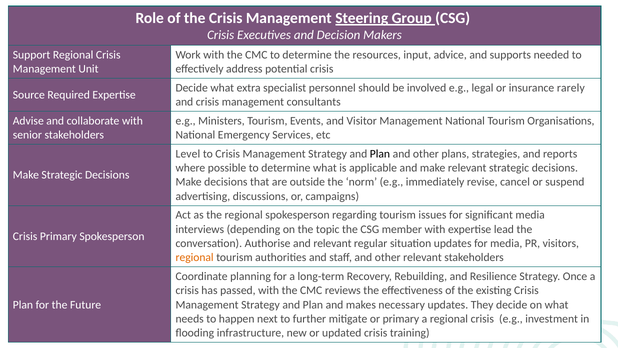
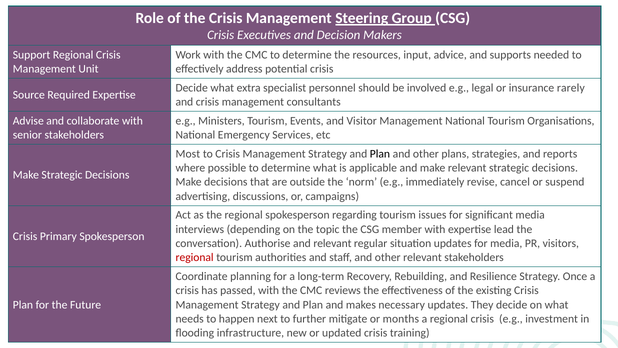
Level: Level -> Most (188, 154)
regional colour: orange -> red (195, 257)
or primary: primary -> months (401, 318)
